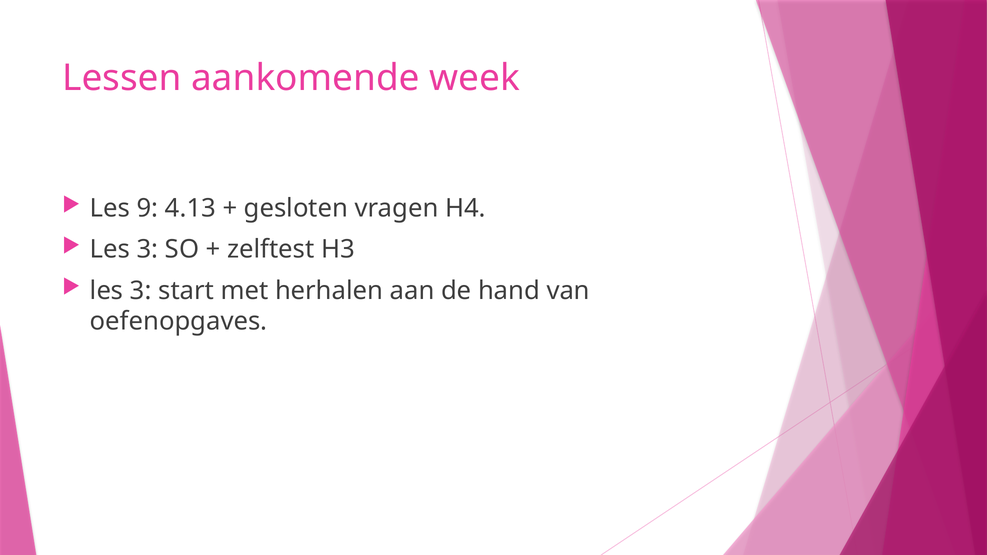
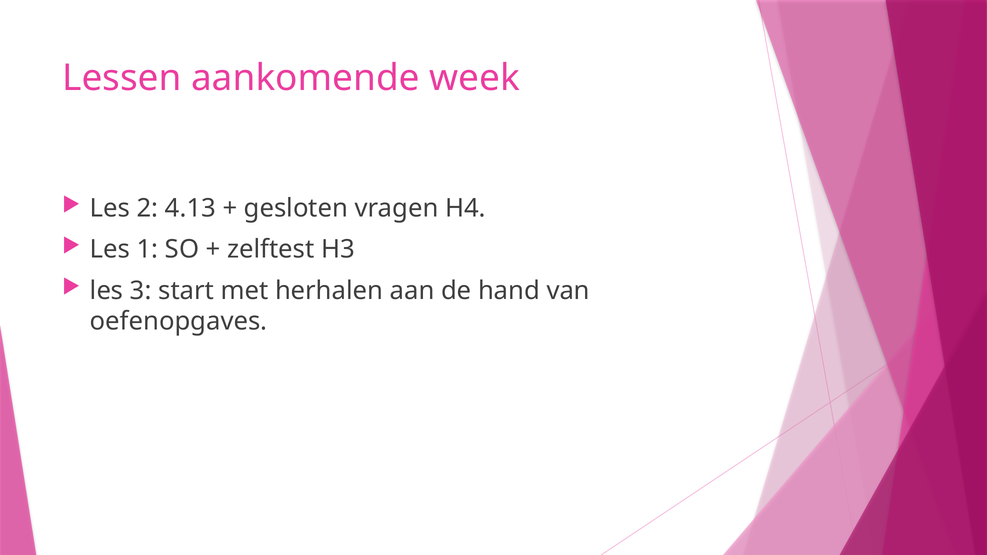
9: 9 -> 2 (148, 208)
3: 3 -> 1 (148, 250)
